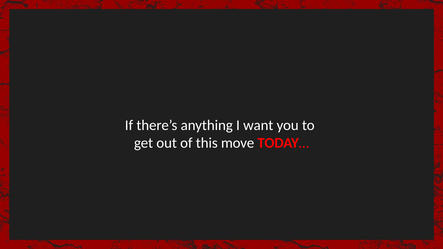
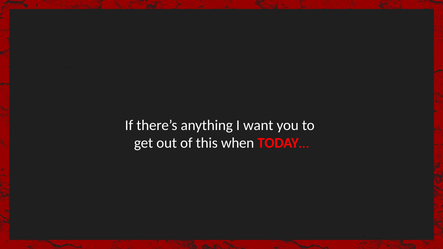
move: move -> when (238, 143)
